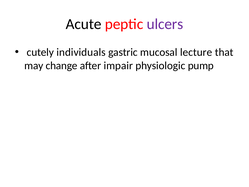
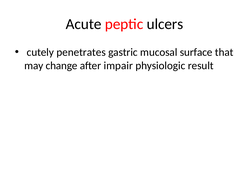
ulcers colour: purple -> black (165, 24)
individuals: individuals -> penetrates (81, 52)
lecture: lecture -> surface (196, 52)
pump: pump -> result (201, 66)
